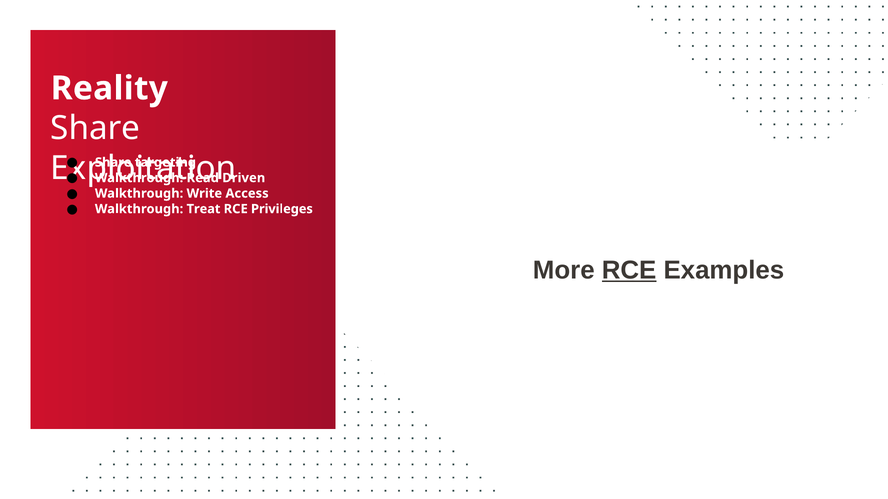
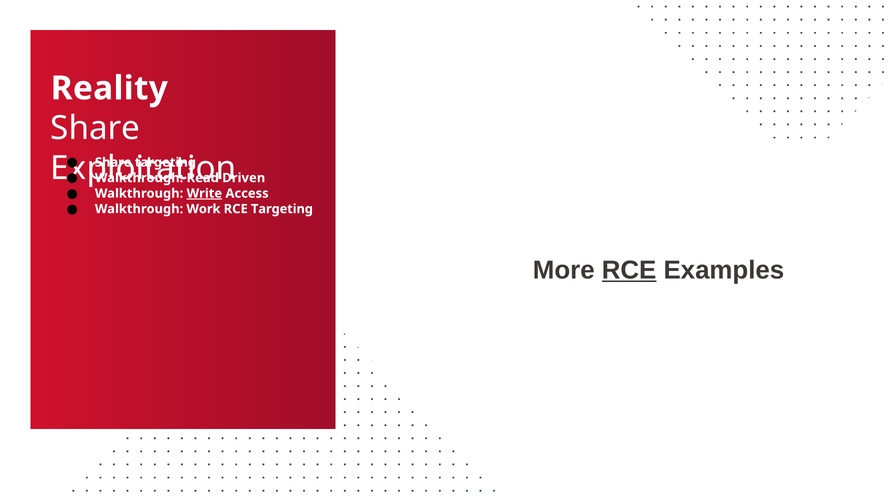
Write underline: none -> present (204, 194)
Treat: Treat -> Work (203, 209)
RCE Privileges: Privileges -> Targeting (282, 209)
